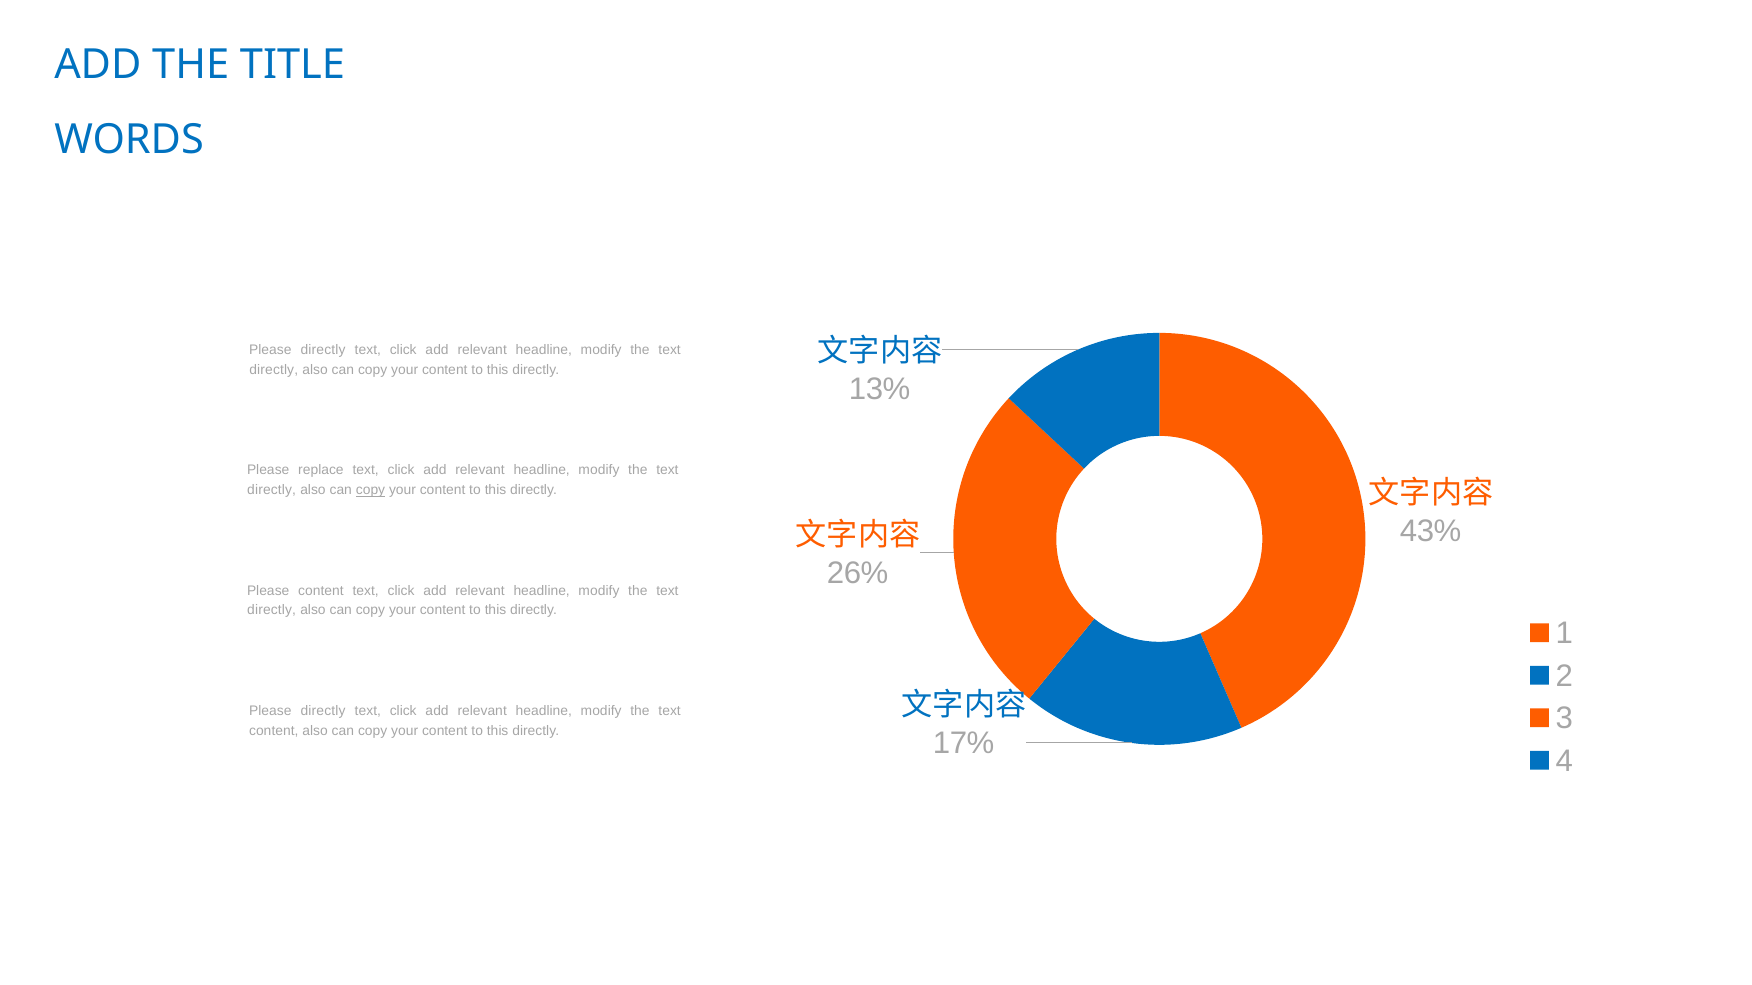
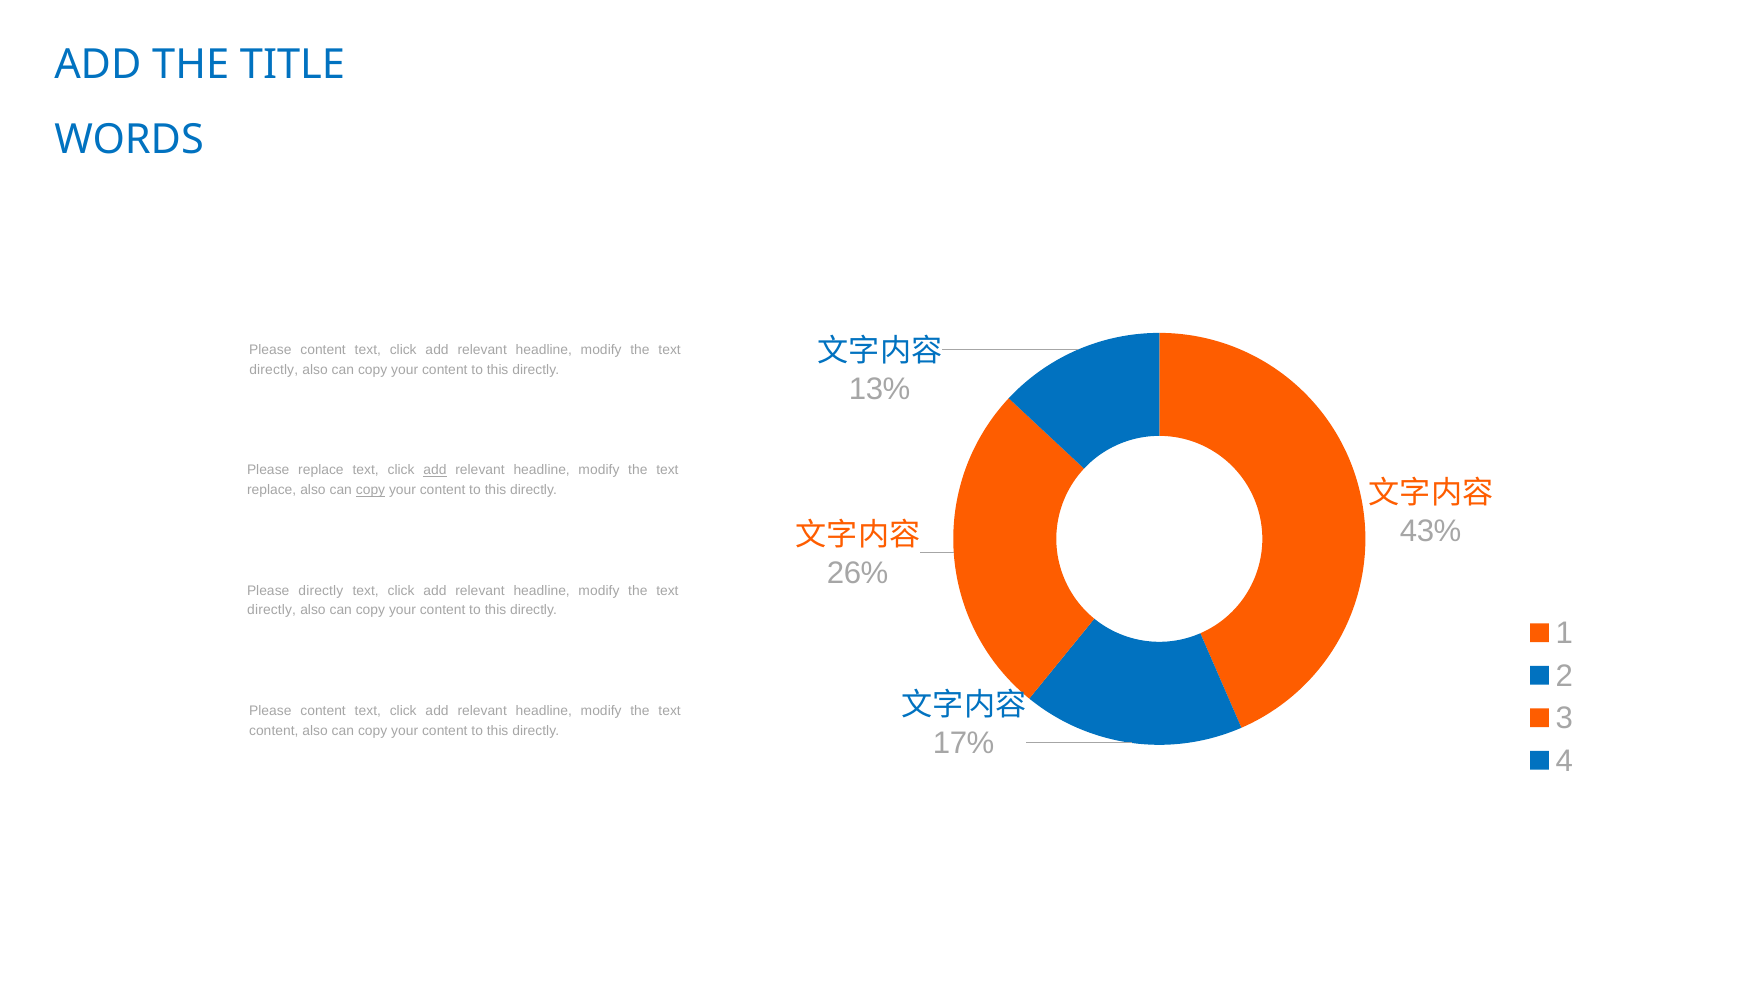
directly: directly -> content (323, 350)
add underline: none -> present (435, 471)
directly: directly -> replace (272, 490)
Please content: content -> directly (321, 591)
directly: directly -> content (323, 711)
